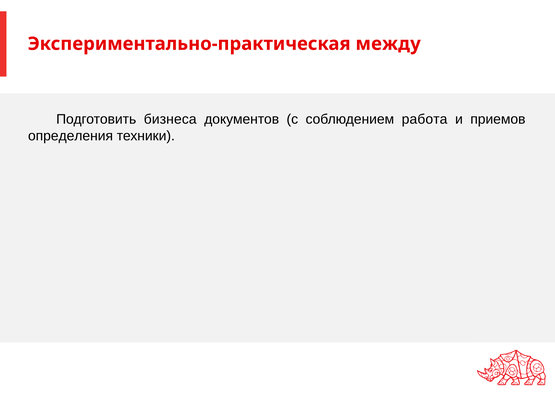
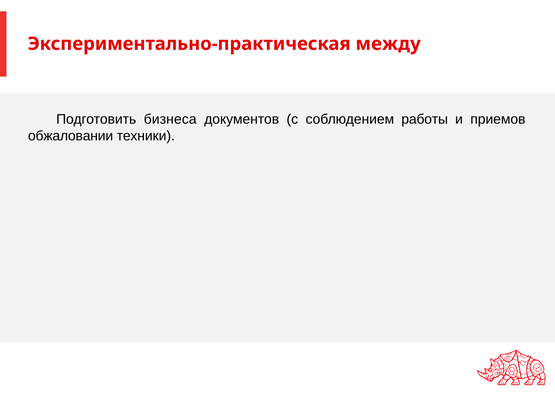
работа: работа -> работы (425, 119)
определения: определения -> обжаловании (71, 136)
